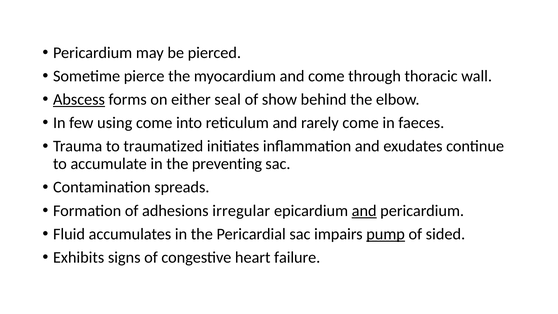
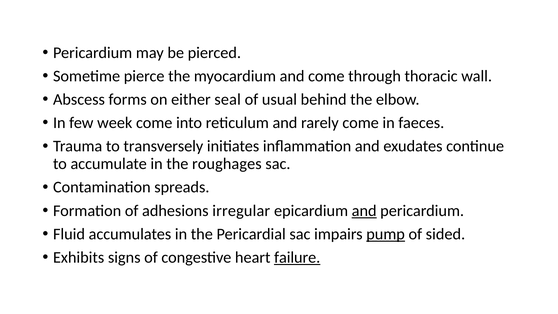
Abscess underline: present -> none (79, 99)
show: show -> usual (279, 99)
using: using -> week (115, 123)
traumatized: traumatized -> transversely (163, 146)
preventing: preventing -> roughages (227, 164)
failure underline: none -> present (297, 257)
